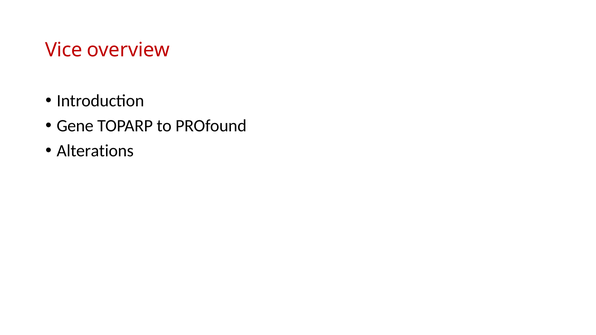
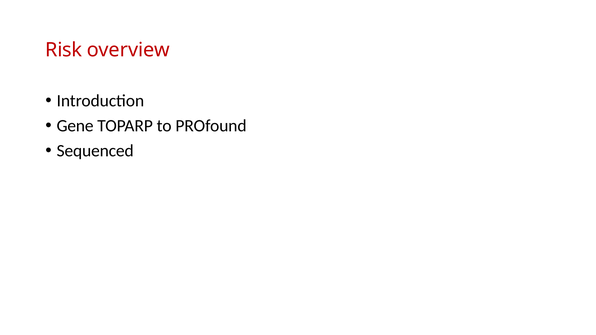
Vice: Vice -> Risk (64, 50)
Alterations: Alterations -> Sequenced (95, 151)
